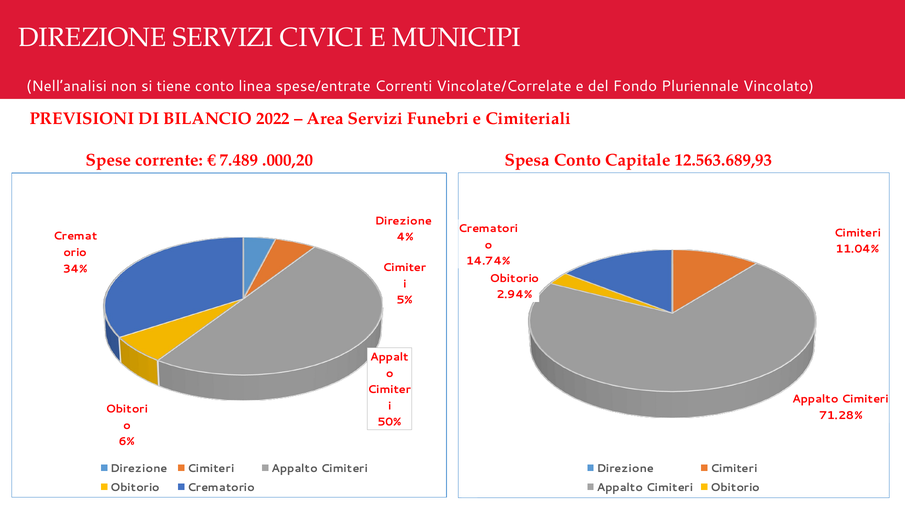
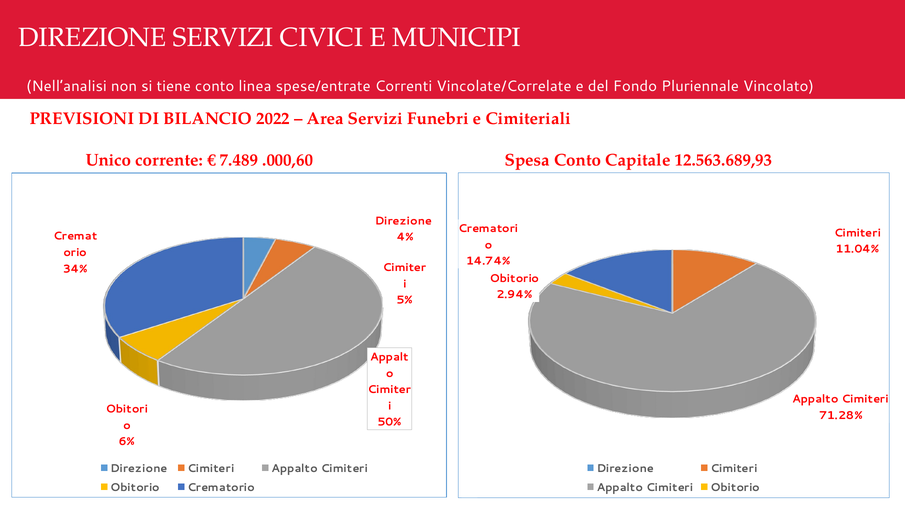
Spese: Spese -> Unico (109, 160)
.000,20: .000,20 -> .000,60 (288, 160)
